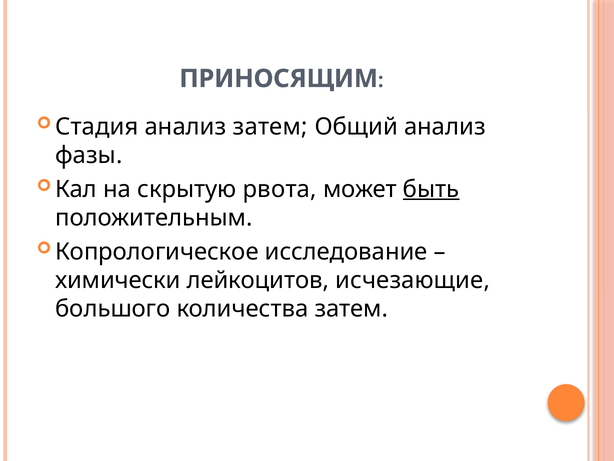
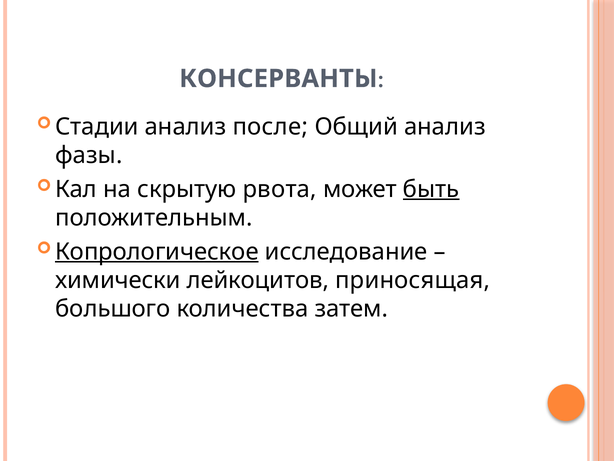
ПРИНОСЯЩИМ: ПРИНОСЯЩИМ -> КОНСЕРВАНТЫ (278, 79)
Стадия: Стадия -> Стадии (97, 126)
анализ затем: затем -> после (270, 126)
Копрологическое underline: none -> present (157, 251)
исчезающие: исчезающие -> приносящая (413, 280)
